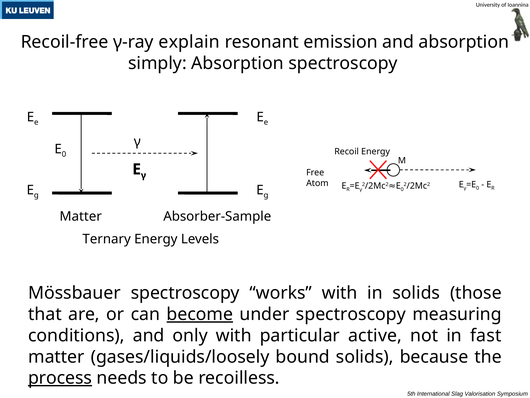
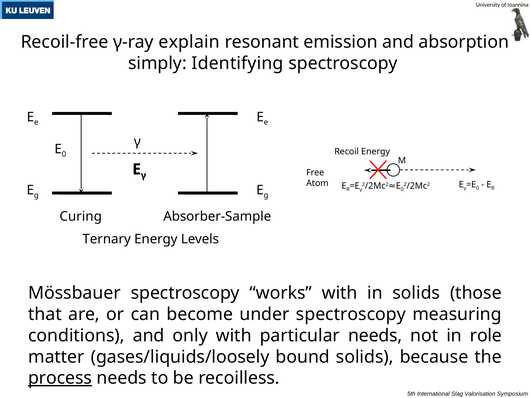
simply Absorption: Absorption -> Identifying (238, 63)
Matter: Matter -> Curing (81, 216)
become underline: present -> none (200, 314)
particular active: active -> needs (375, 335)
fast: fast -> role (486, 335)
